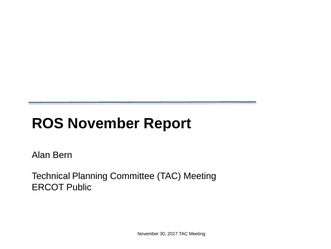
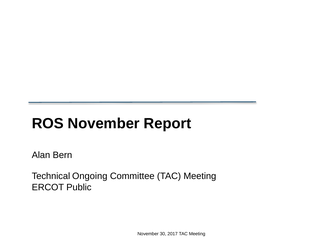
Planning: Planning -> Ongoing (90, 176)
